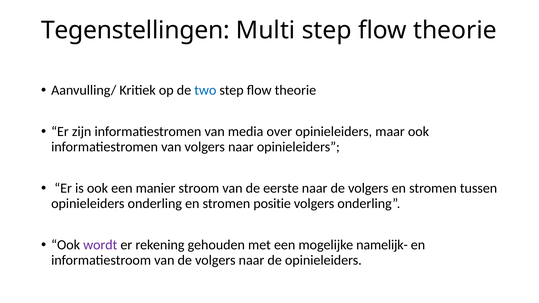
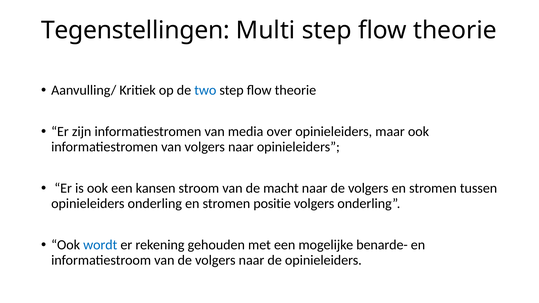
manier: manier -> kansen (156, 188)
eerste: eerste -> macht (281, 188)
wordt colour: purple -> blue (100, 245)
namelijk-: namelijk- -> benarde- (382, 245)
